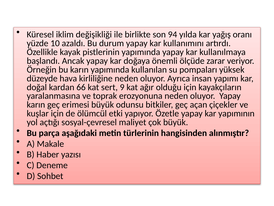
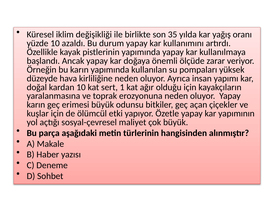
94: 94 -> 35 (173, 34)
kardan 66: 66 -> 10 (81, 87)
9: 9 -> 1 (122, 87)
